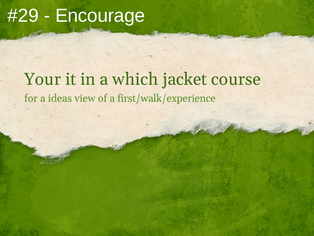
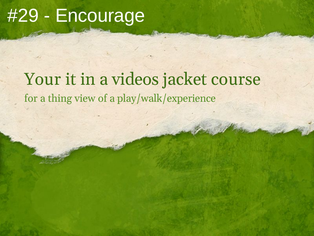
which: which -> videos (135, 79)
ideas: ideas -> thing (60, 98)
first/walk/experience: first/walk/experience -> play/walk/experience (166, 98)
